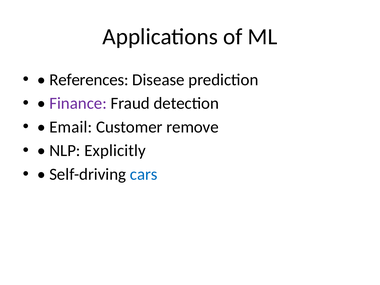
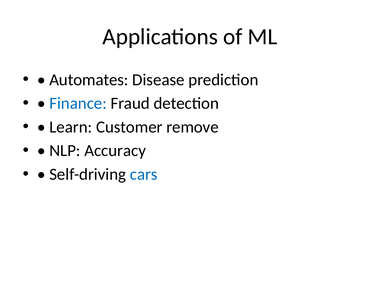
References: References -> Automates (89, 80)
Finance colour: purple -> blue (78, 103)
Email: Email -> Learn (71, 127)
Explicitly: Explicitly -> Accuracy (115, 151)
